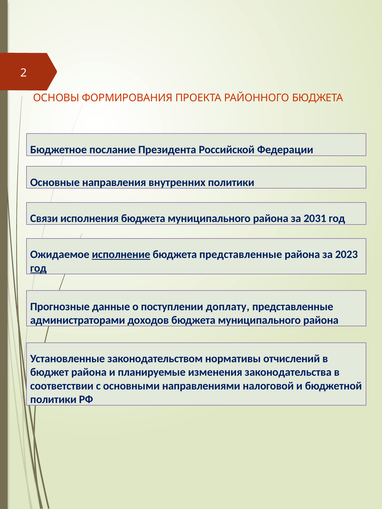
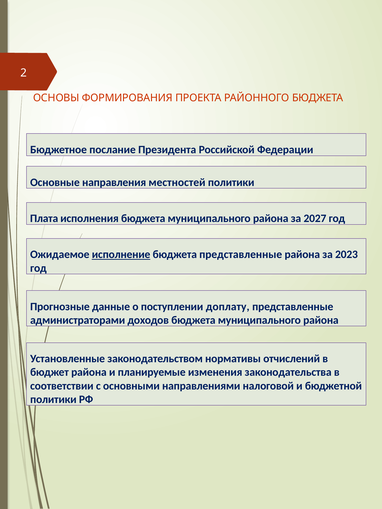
внутренних: внутренних -> местностей (177, 182)
Связи: Связи -> Плата (44, 219)
2031: 2031 -> 2027 (315, 219)
год underline: present -> none (38, 268)
